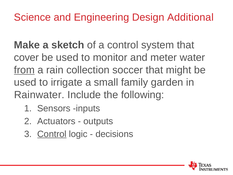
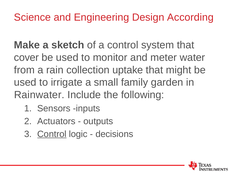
Additional: Additional -> According (190, 17)
from underline: present -> none (24, 70)
soccer: soccer -> uptake (128, 70)
